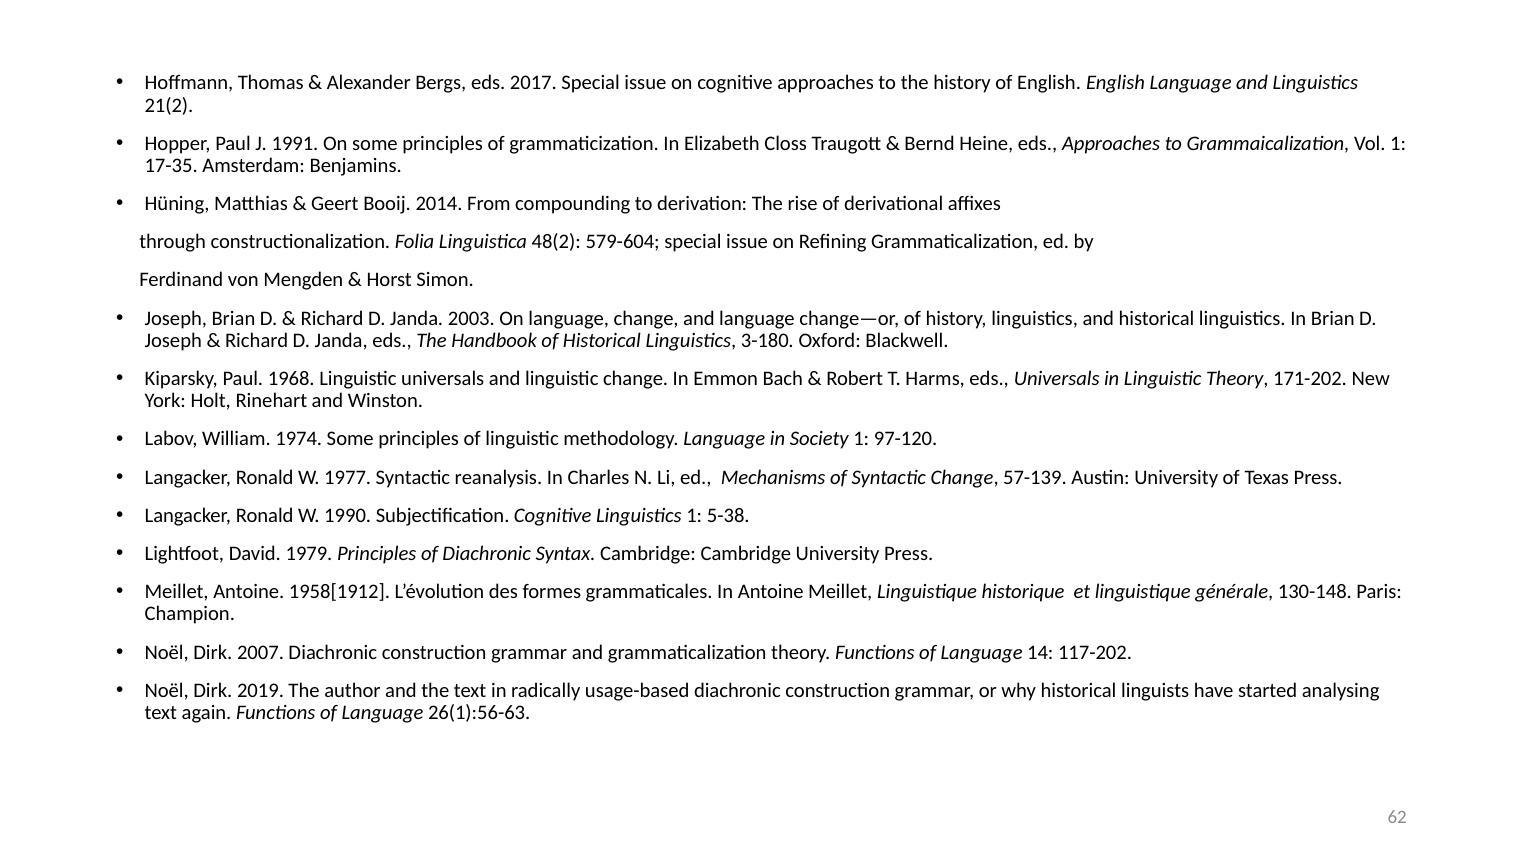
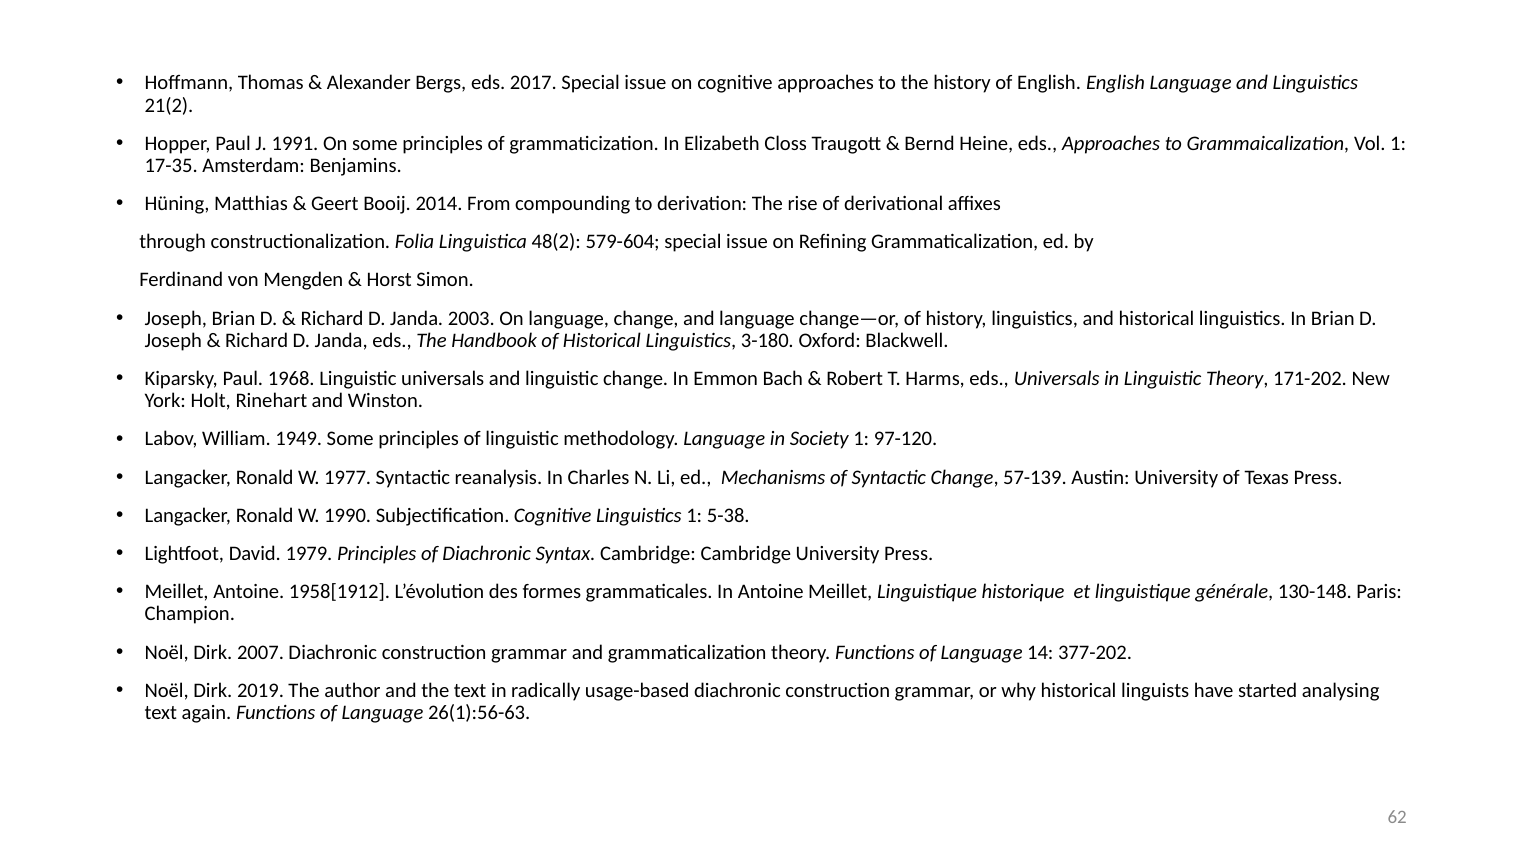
1974: 1974 -> 1949 (299, 440)
117-202: 117-202 -> 377-202 (1095, 653)
